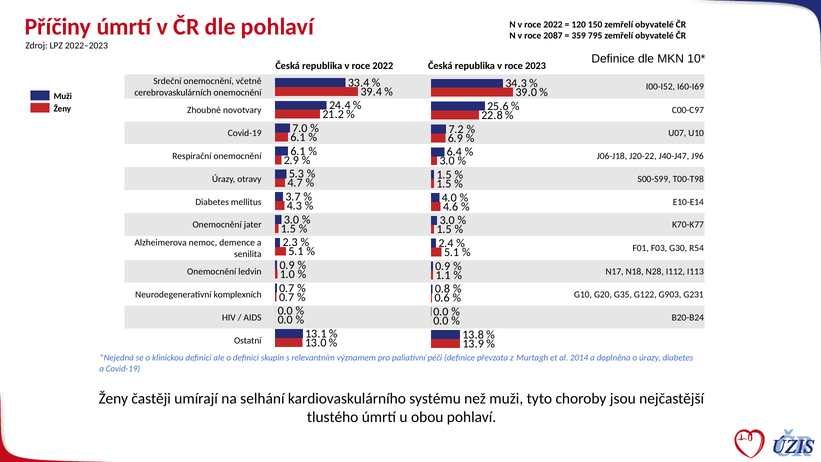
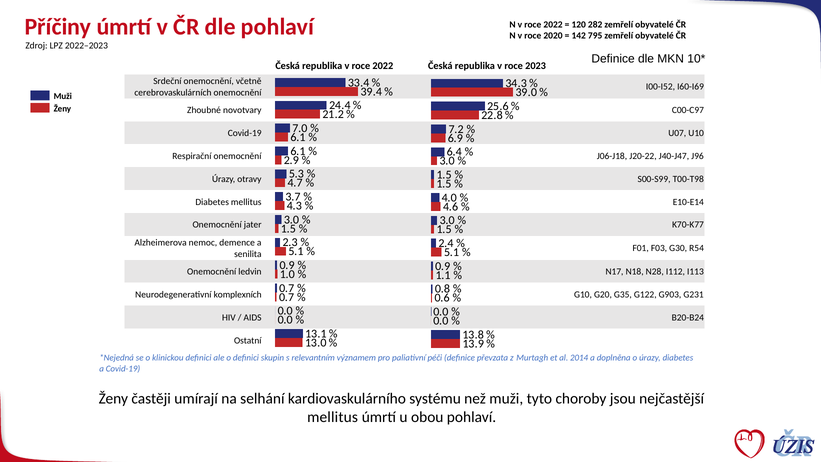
150: 150 -> 282 (595, 25)
2087: 2087 -> 2020 (553, 36)
359: 359 -> 142 (579, 36)
tlustého: tlustého -> mellitus (333, 417)
